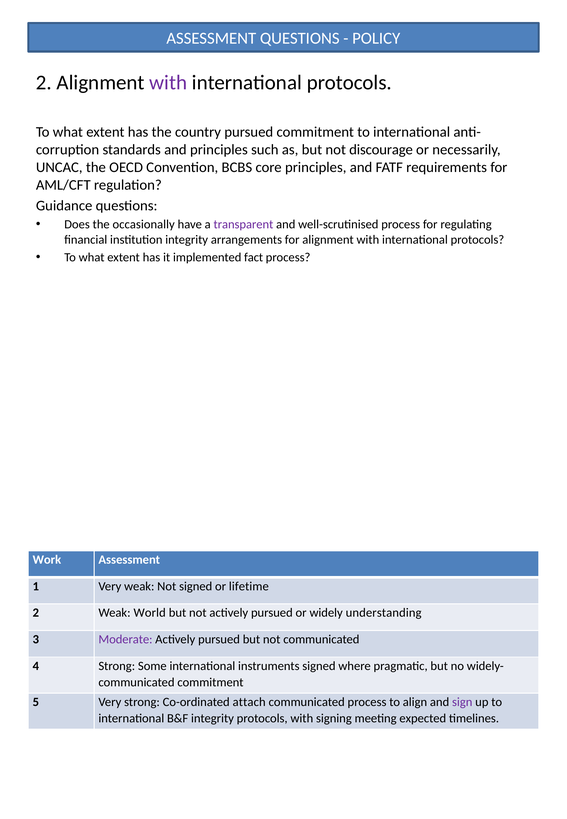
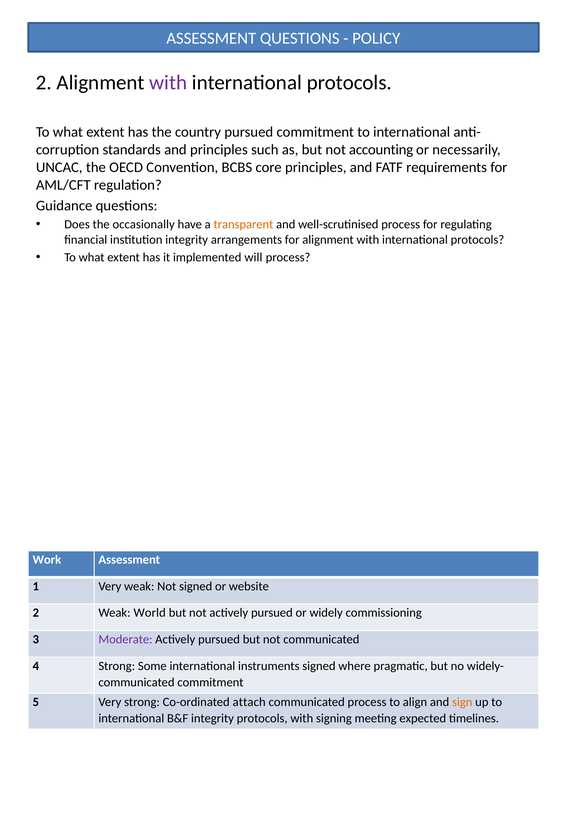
discourage: discourage -> accounting (381, 150)
transparent colour: purple -> orange (243, 224)
fact: fact -> will (253, 257)
lifetime: lifetime -> website (249, 586)
understanding: understanding -> commissioning (384, 613)
sign colour: purple -> orange (462, 702)
